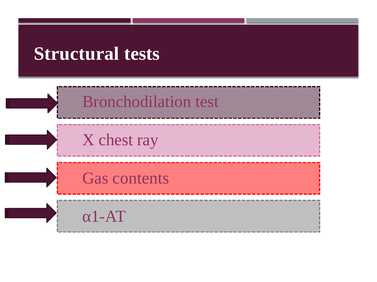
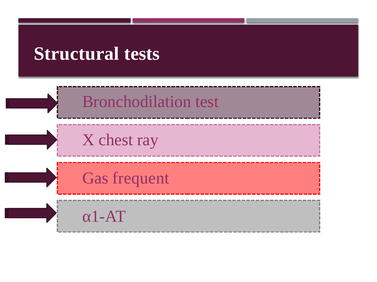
contents: contents -> frequent (141, 179)
